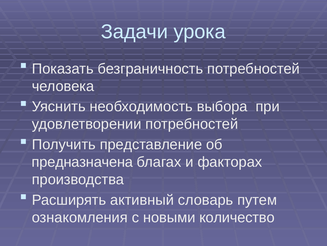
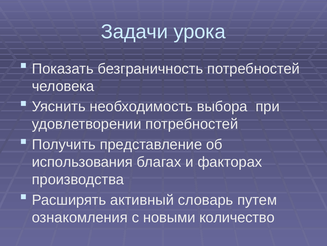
предназначена: предназначена -> использования (82, 162)
